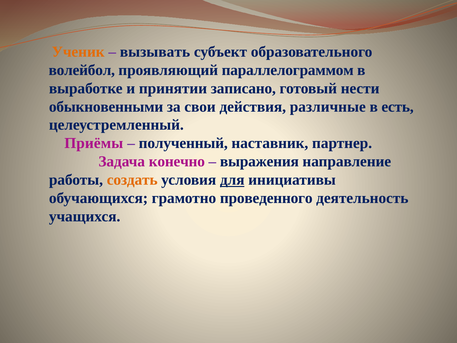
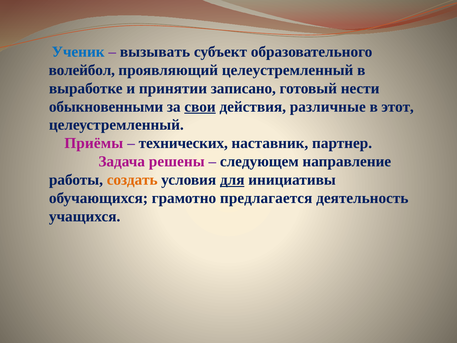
Ученик colour: orange -> blue (78, 52)
проявляющий параллелограммом: параллелограммом -> целеустремленный (288, 70)
свои underline: none -> present (200, 107)
есть: есть -> этот (398, 107)
полученный: полученный -> технических (183, 143)
конечно: конечно -> решены (177, 161)
выражения: выражения -> следующем (259, 161)
проведенного: проведенного -> предлагается (266, 198)
